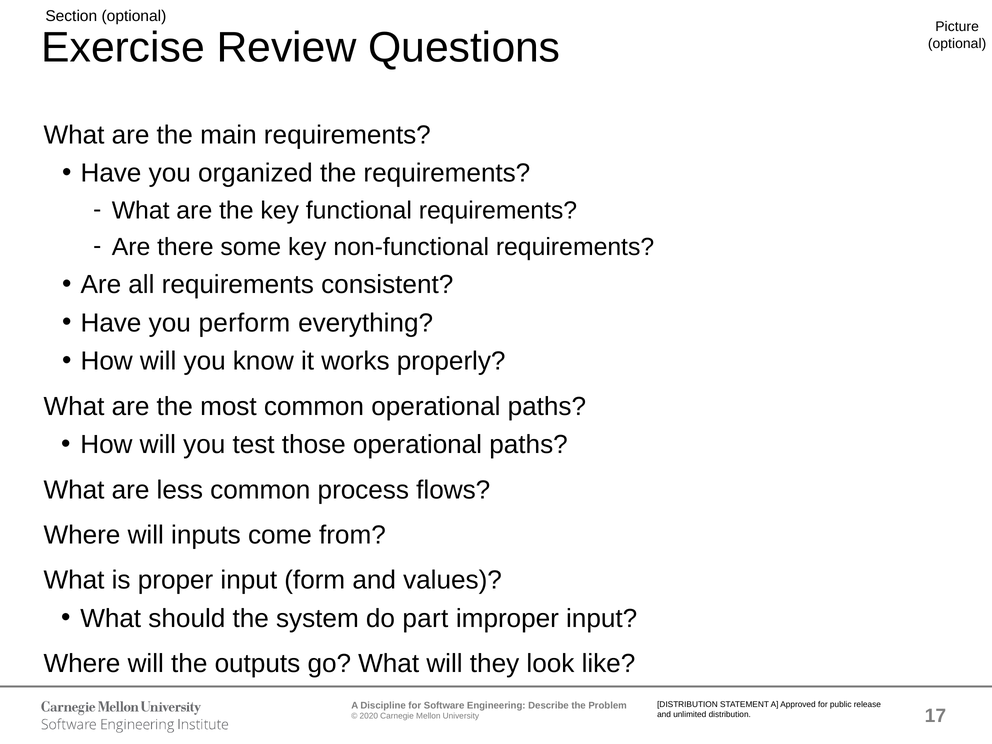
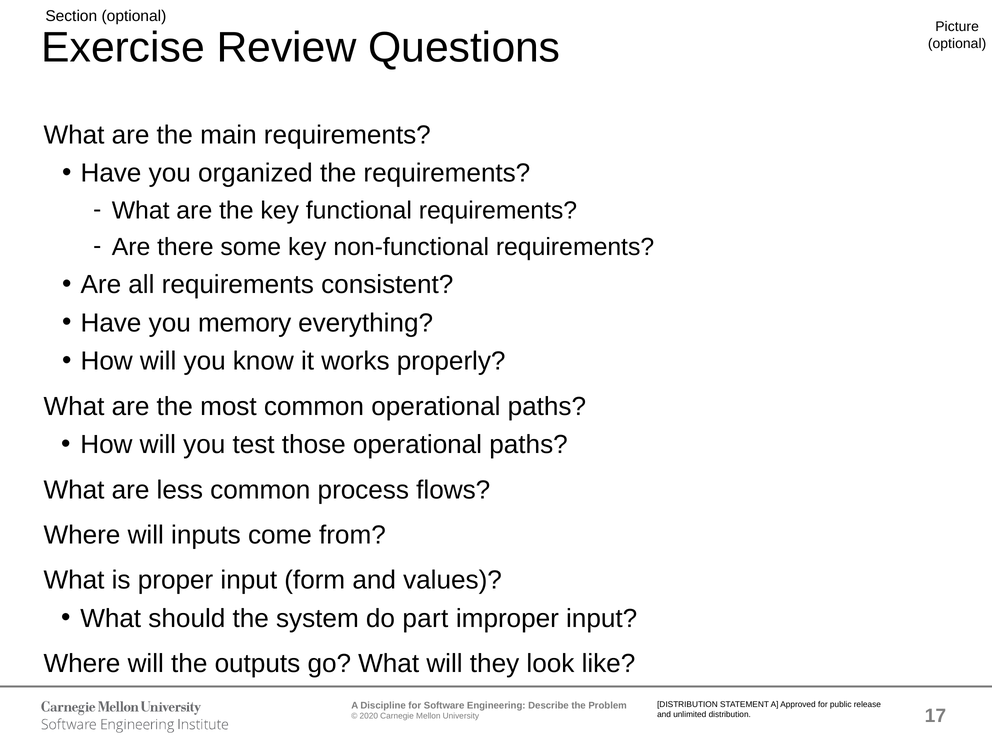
perform: perform -> memory (245, 323)
